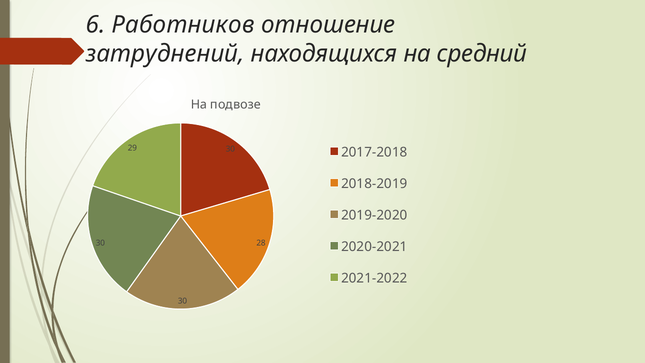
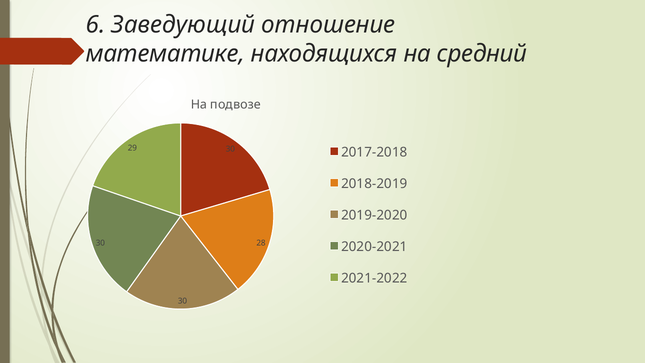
Работников: Работников -> Заведующий (183, 25)
затруднений: затруднений -> математике (165, 54)
